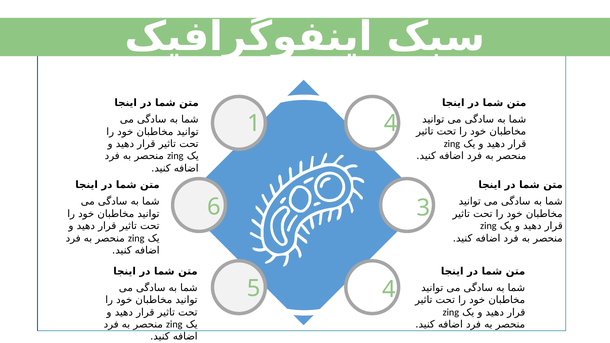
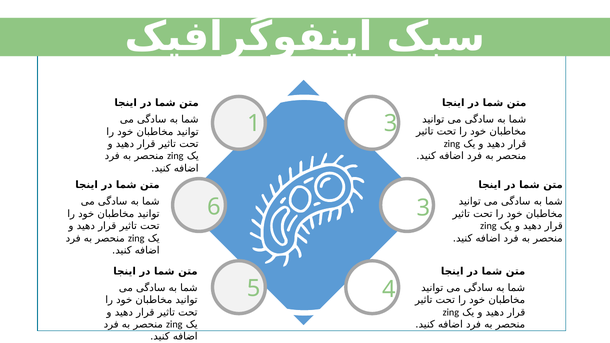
1 4: 4 -> 3 (391, 123)
